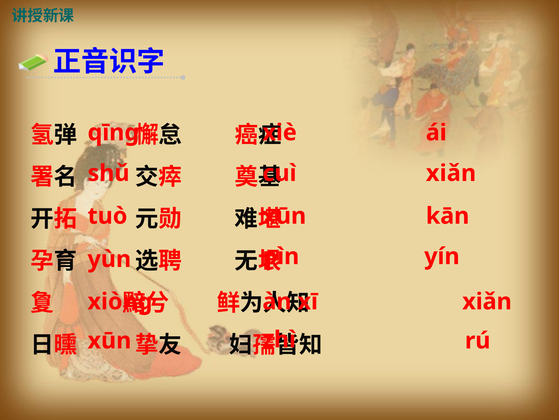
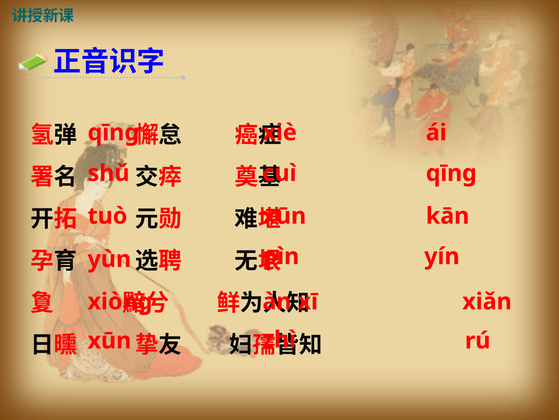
xiǎn: xiǎn -> qīng (451, 173)
